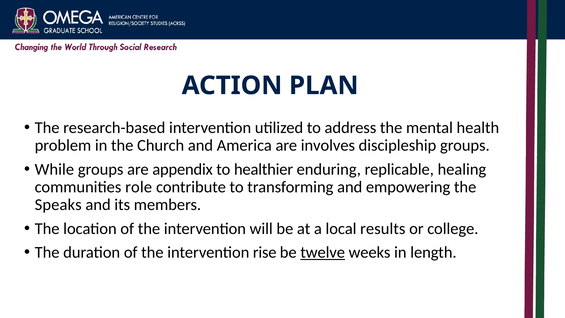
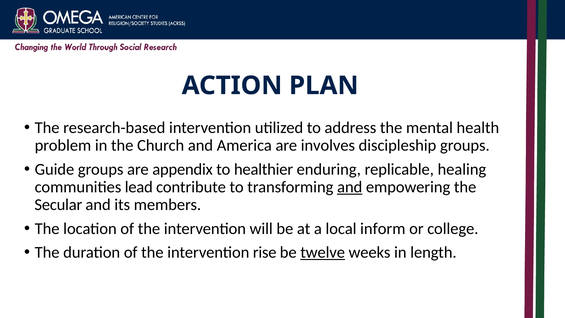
While: While -> Guide (54, 169)
role: role -> lead (139, 187)
and underline: none -> present (350, 187)
Speaks: Speaks -> Secular (58, 205)
results: results -> inform (383, 228)
